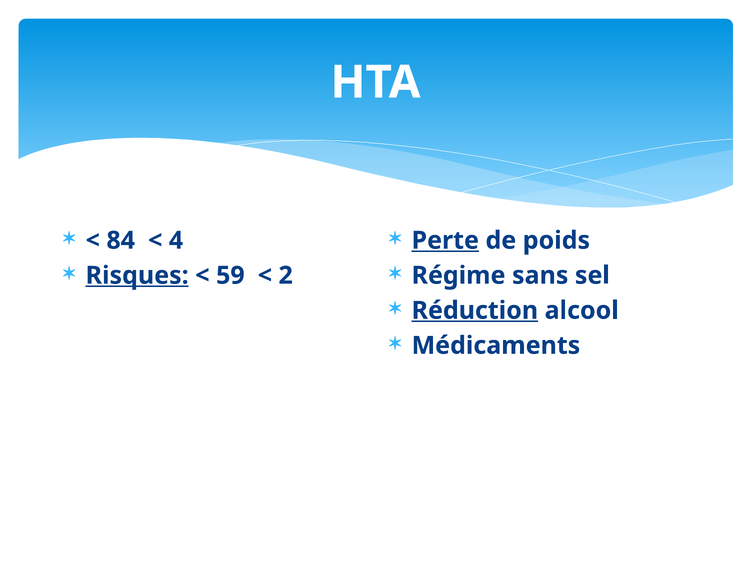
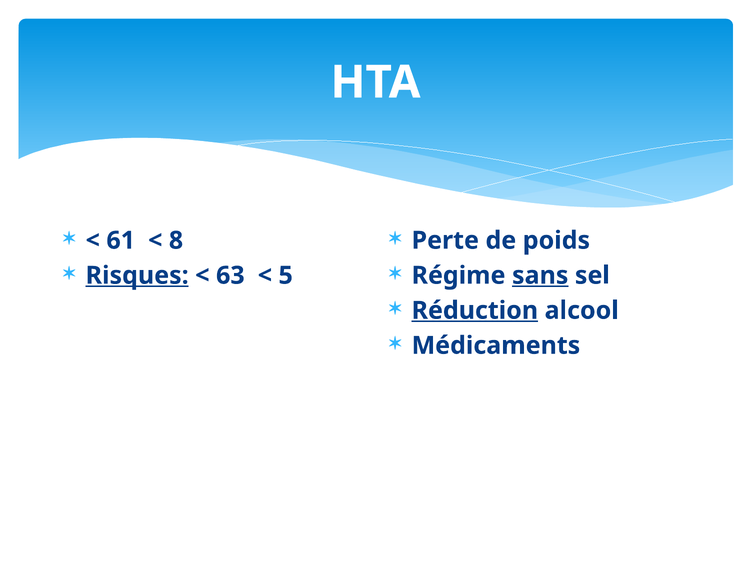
84: 84 -> 61 (121, 241)
4: 4 -> 8 (176, 241)
Perte underline: present -> none (445, 241)
59: 59 -> 63 (230, 276)
2: 2 -> 5 (286, 276)
sans underline: none -> present (540, 276)
